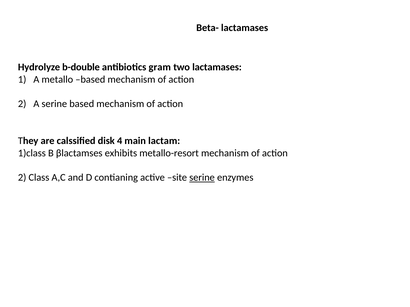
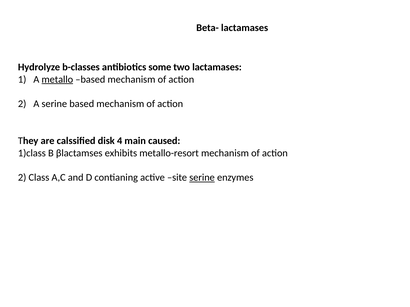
b-double: b-double -> b-classes (81, 67)
gram: gram -> some (160, 67)
metallo underline: none -> present (57, 80)
lactam: lactam -> caused (164, 141)
